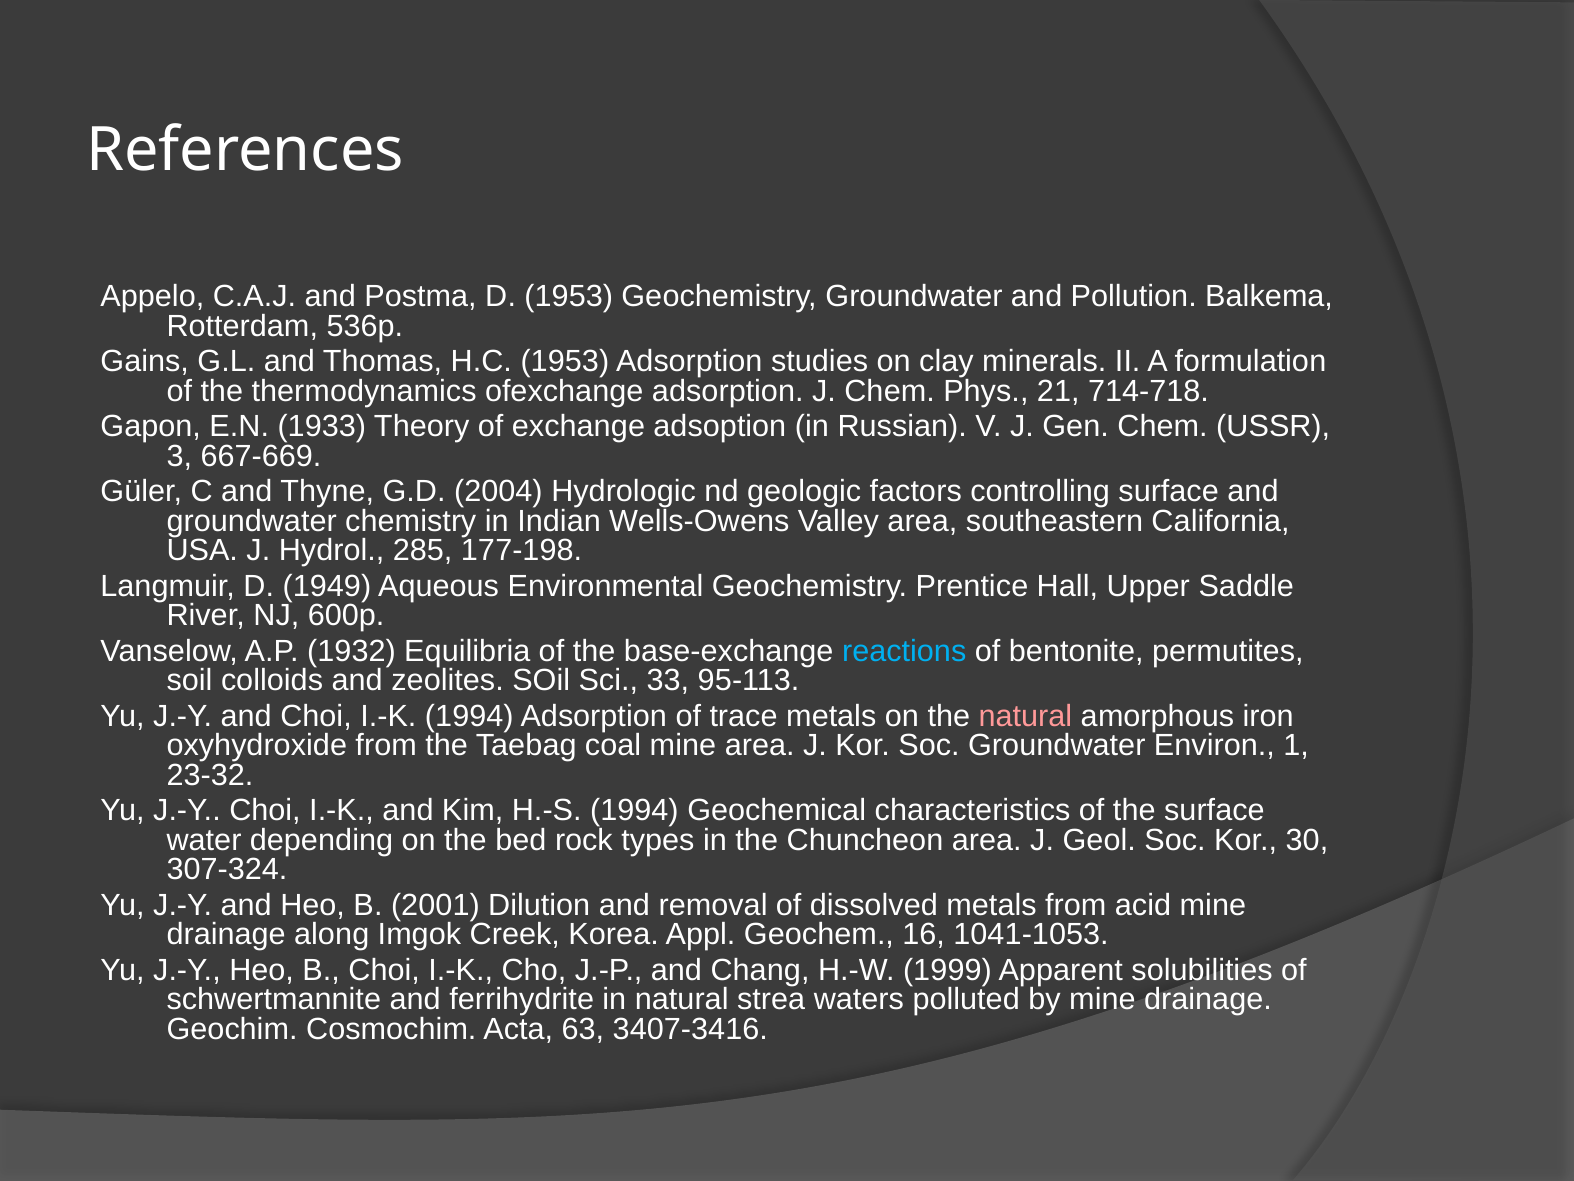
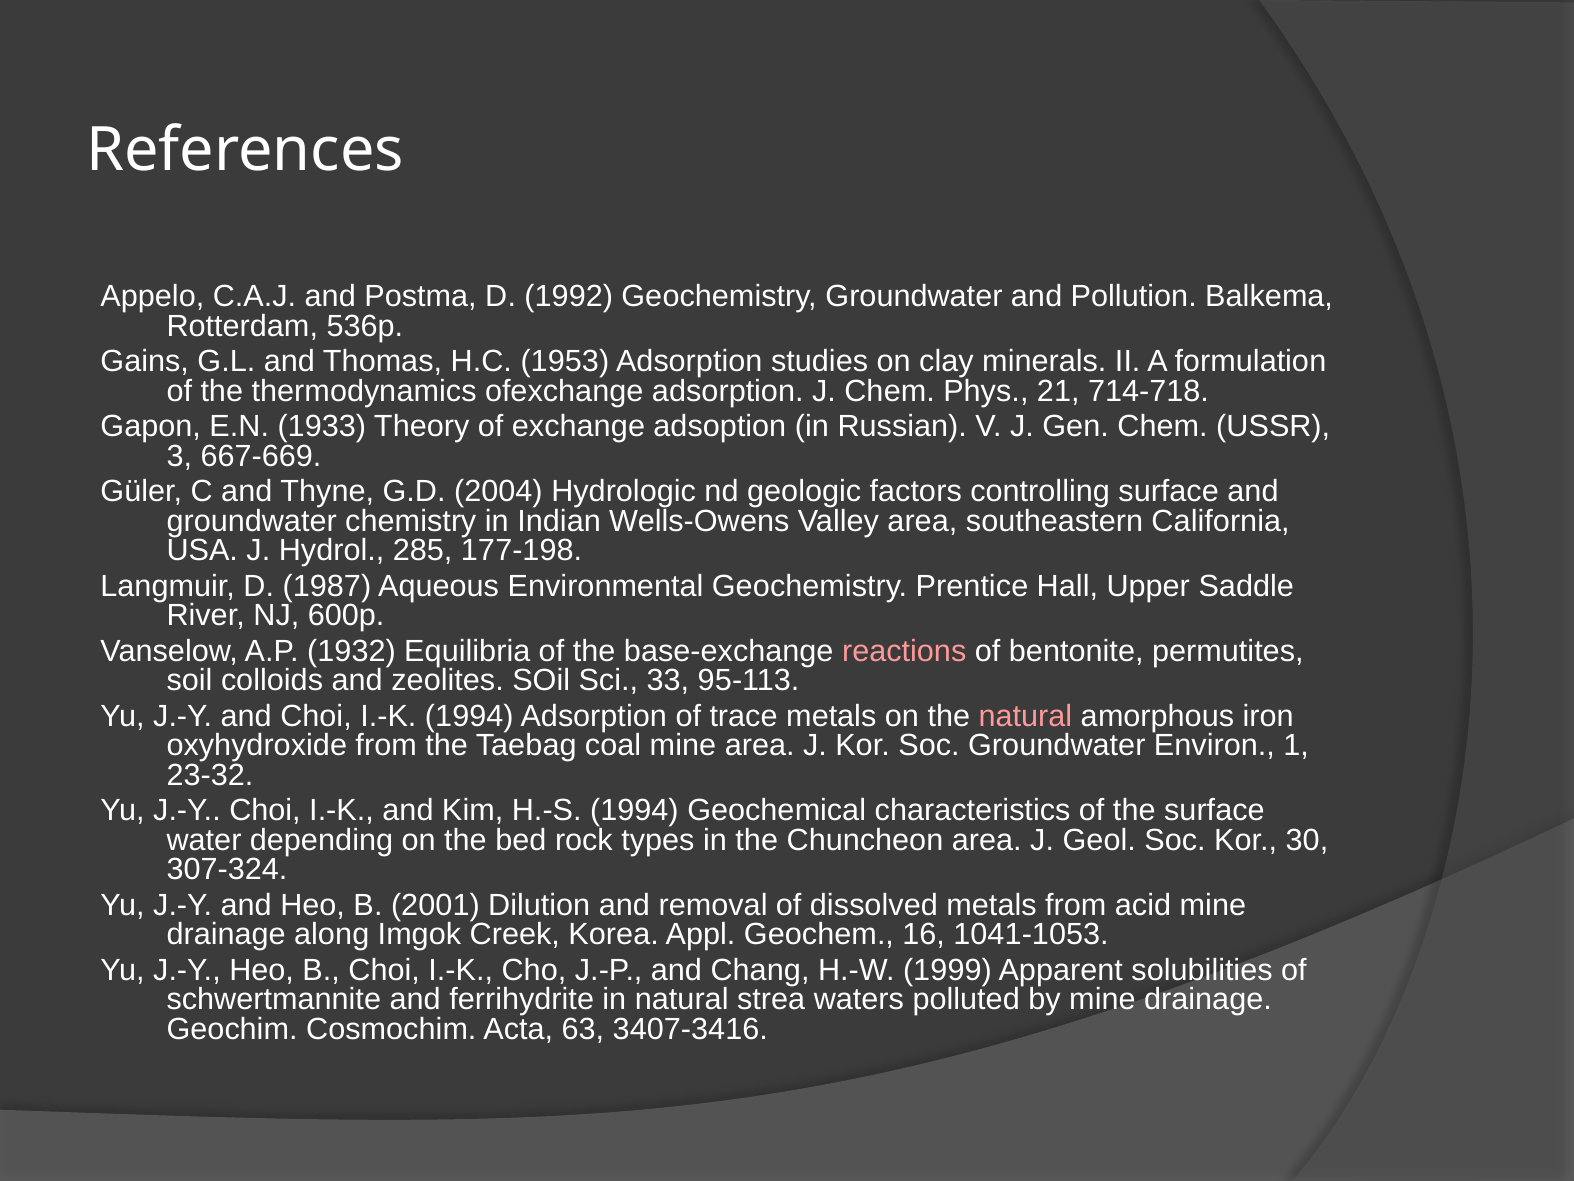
D 1953: 1953 -> 1992 (569, 297)
1949: 1949 -> 1987 (327, 586)
reactions colour: light blue -> pink (904, 651)
